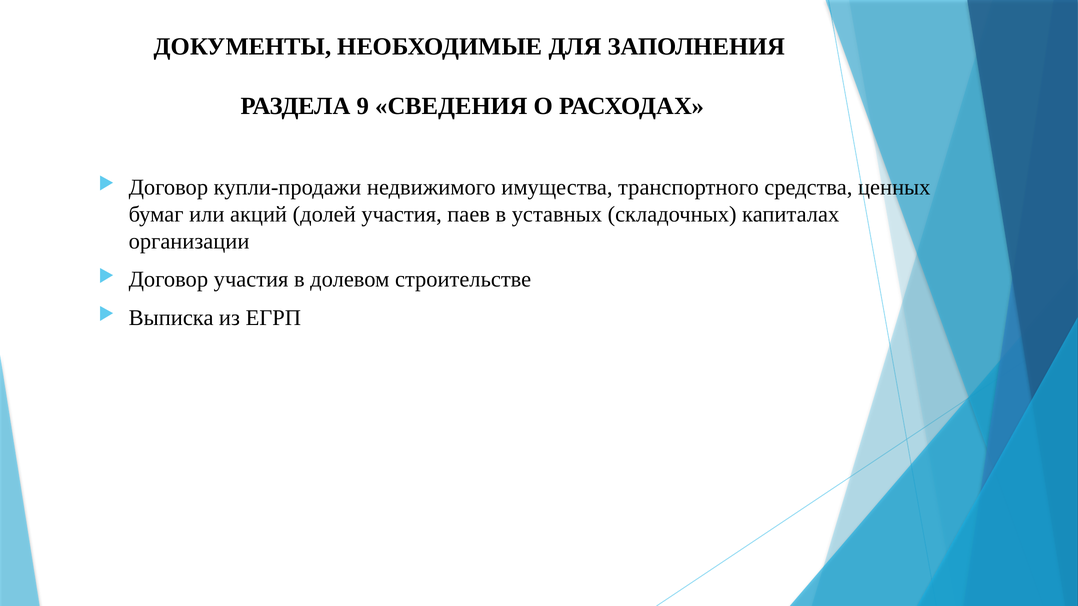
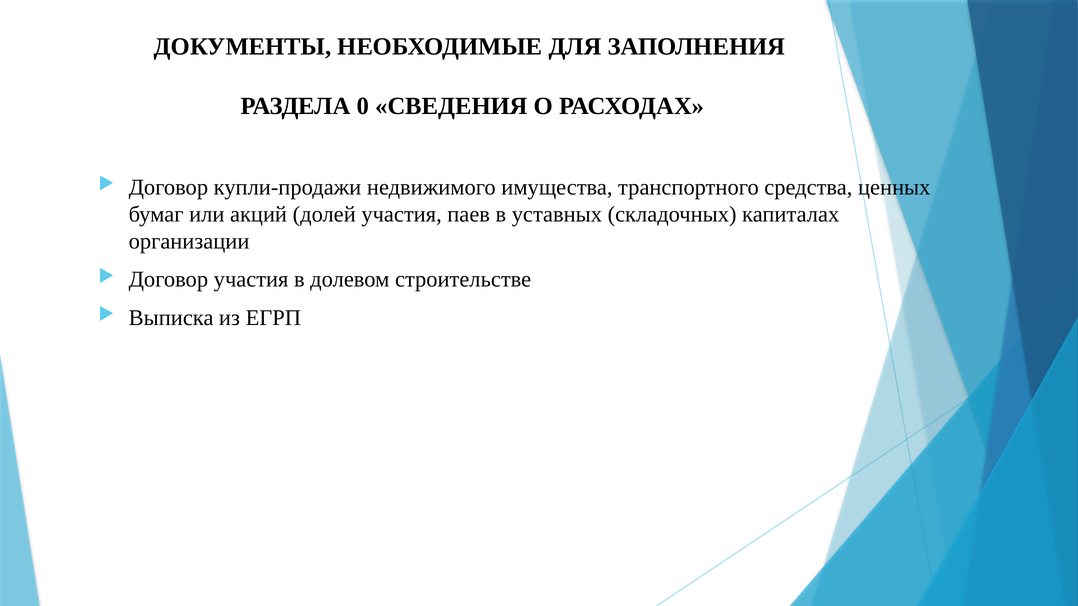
9: 9 -> 0 (363, 106)
